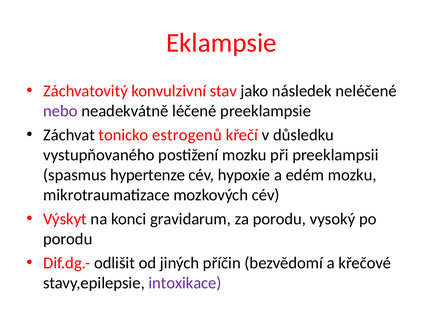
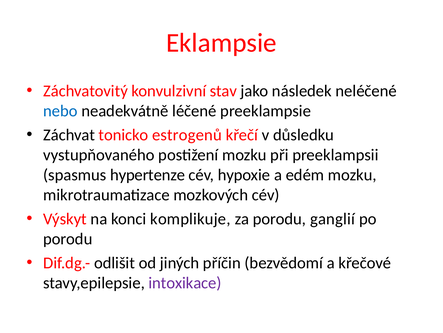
nebo colour: purple -> blue (60, 111)
gravidarum: gravidarum -> komplikuje (190, 218)
vysoký: vysoký -> ganglií (333, 218)
